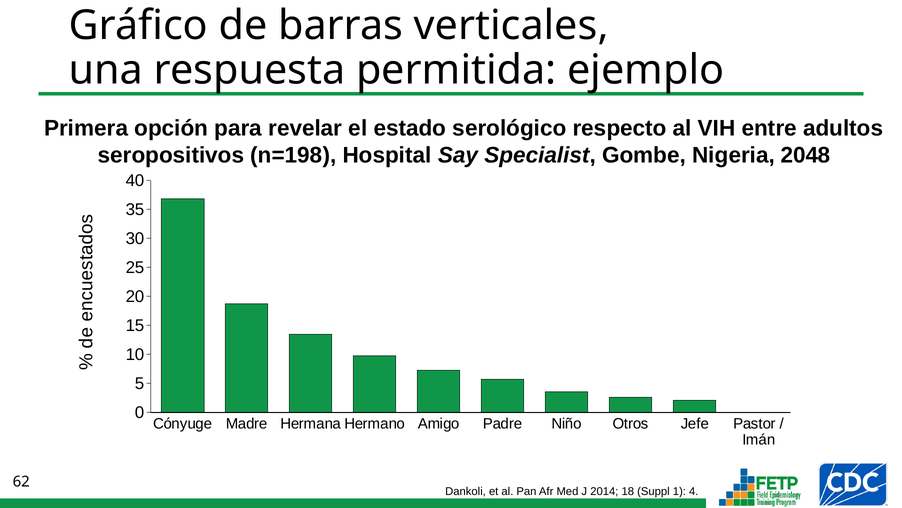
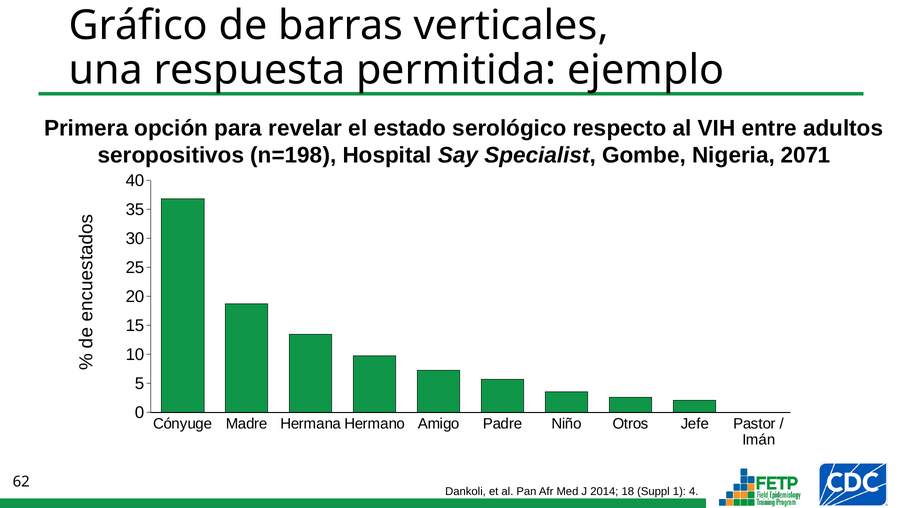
2048: 2048 -> 2071 (806, 155)
